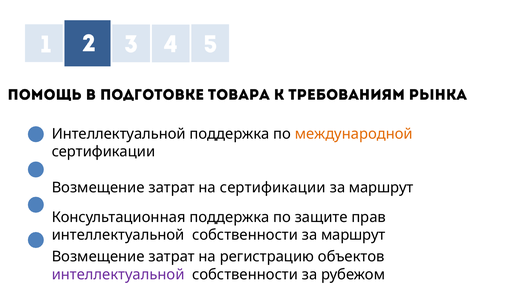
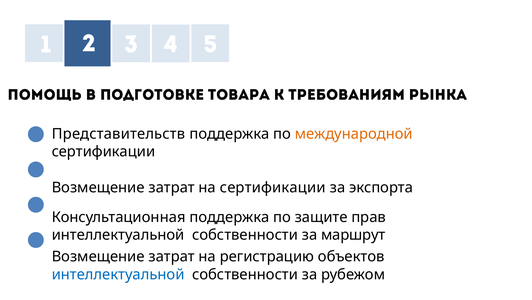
Интеллектуальной: Интеллектуальной -> Представительств (119, 134)
маршрут: маршрут -> экспорта (381, 187)
интеллектуальной colour: purple -> blue (118, 274)
